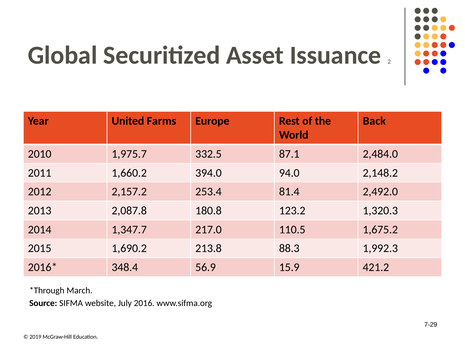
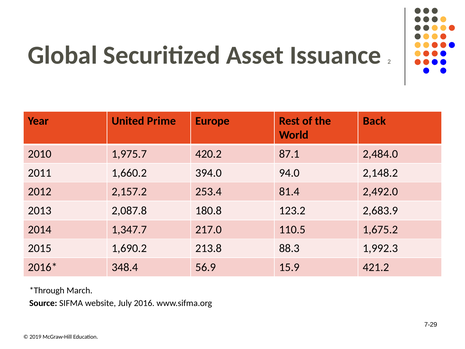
Farms: Farms -> Prime (161, 121)
332.5: 332.5 -> 420.2 (209, 154)
1,320.3: 1,320.3 -> 2,683.9 (380, 210)
